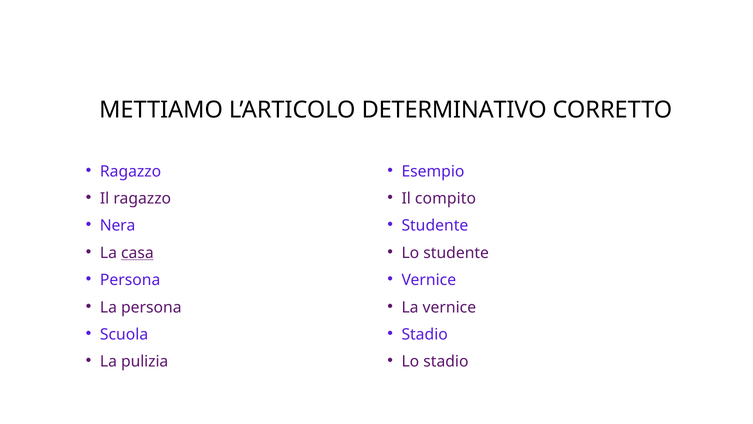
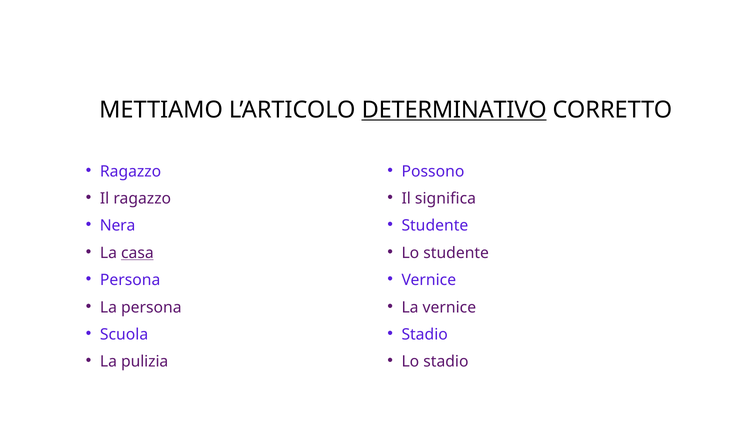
DETERMINATIVO underline: none -> present (454, 110)
Esempio: Esempio -> Possono (433, 171)
compito: compito -> significa (446, 198)
